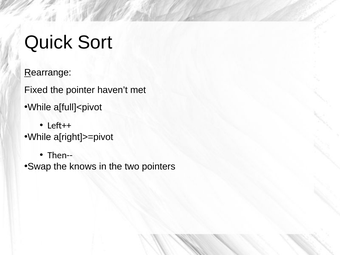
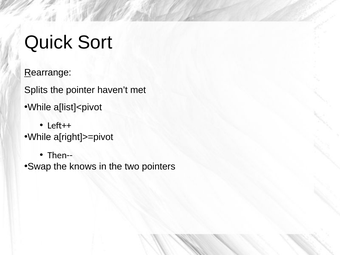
Fixed: Fixed -> Splits (36, 90)
a[full]<pivot: a[full]<pivot -> a[list]<pivot (78, 107)
